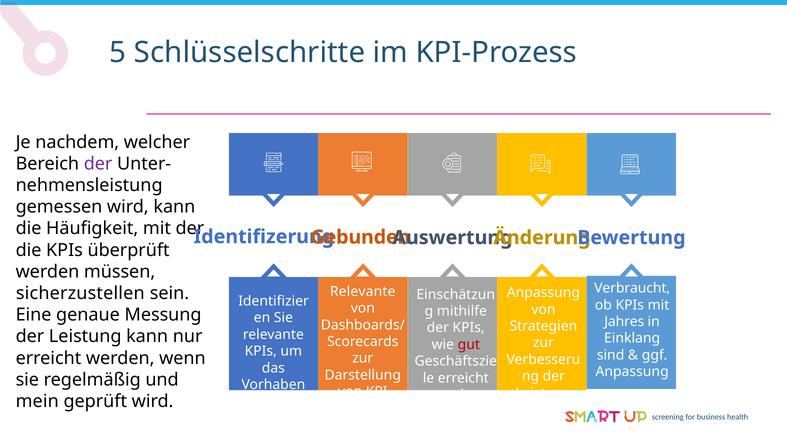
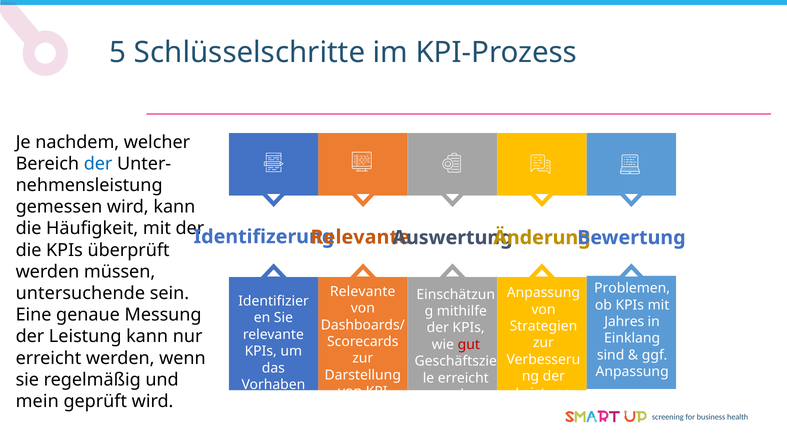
der colour: purple -> blue (98, 164)
Gebunden: Gebunden -> Relevante (360, 238)
Verbraucht: Verbraucht -> Problemen (632, 289)
sicherzustellen: sicherzustellen -> untersuchende (80, 294)
